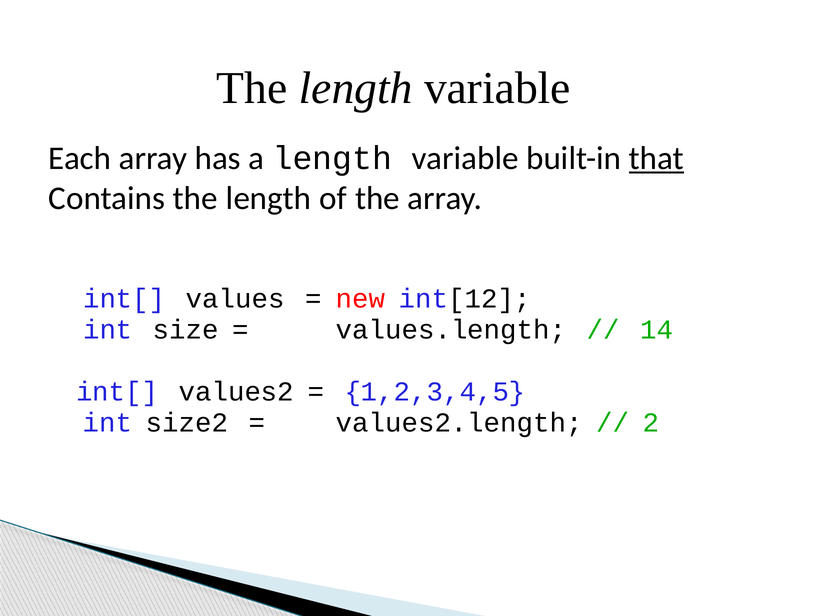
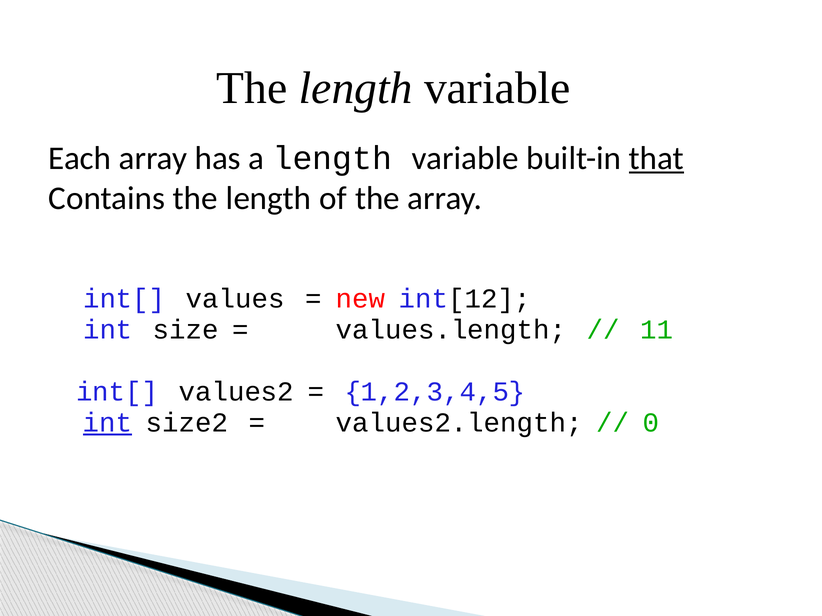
14: 14 -> 11 (657, 330)
int underline: none -> present (107, 423)
2: 2 -> 0 (651, 423)
